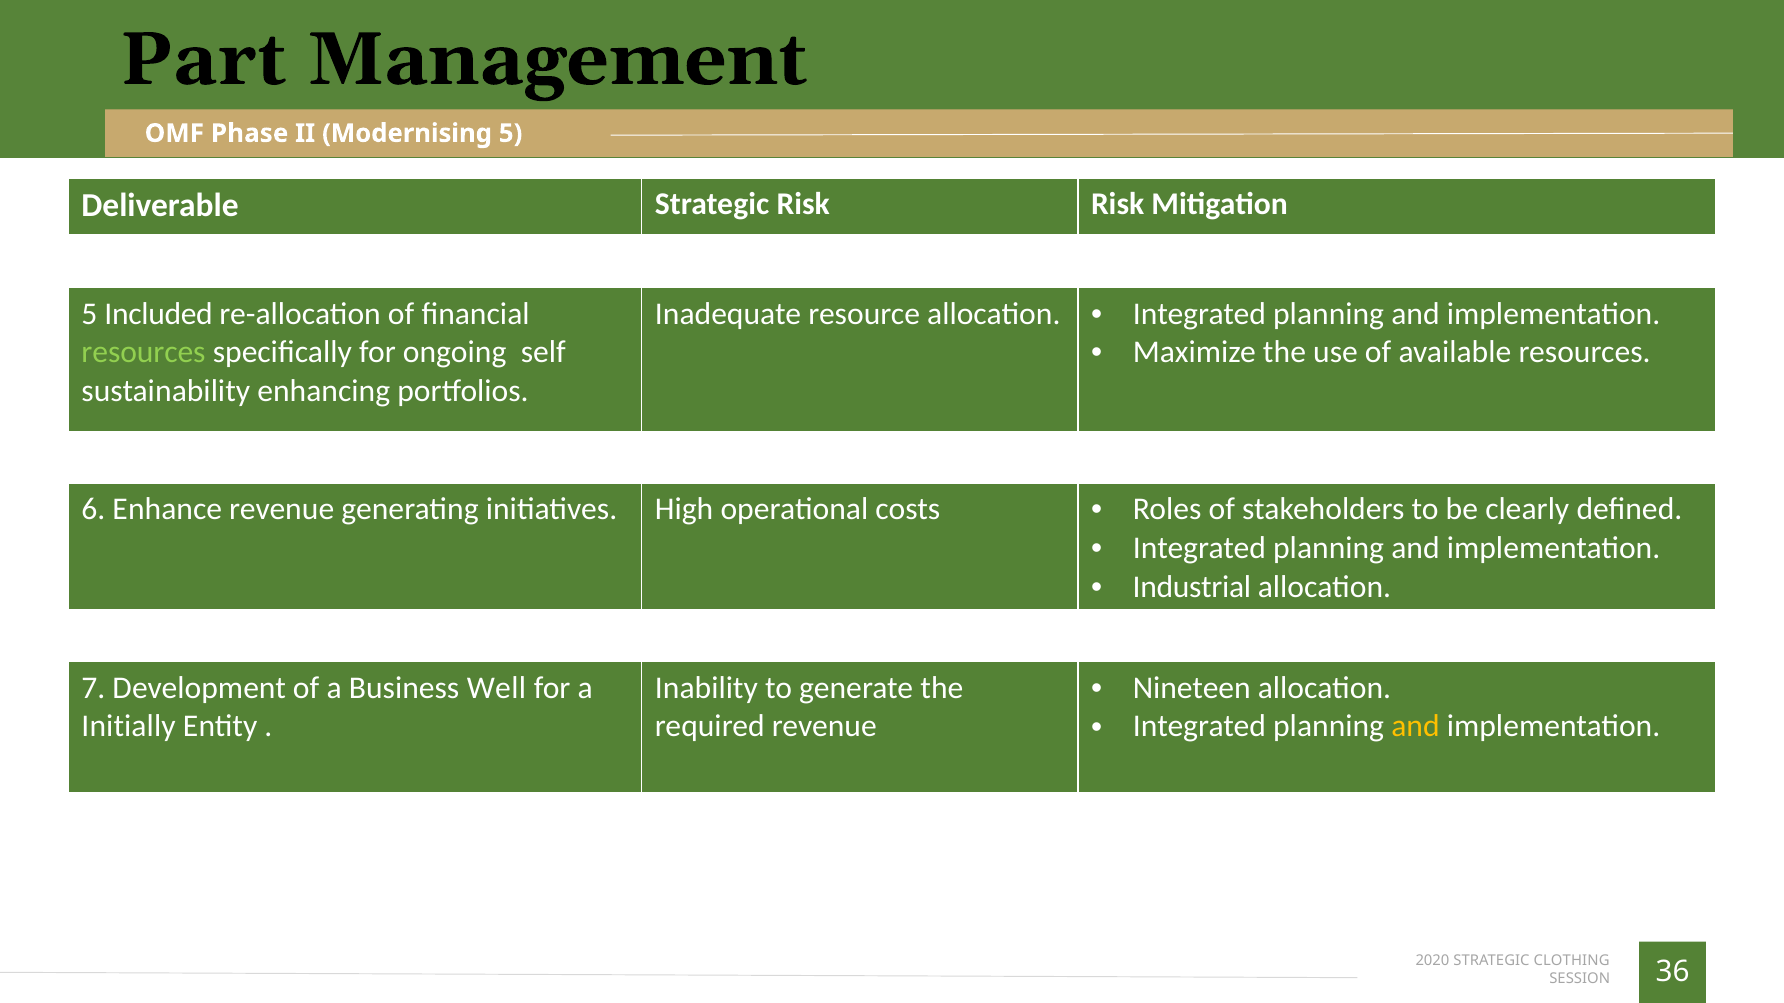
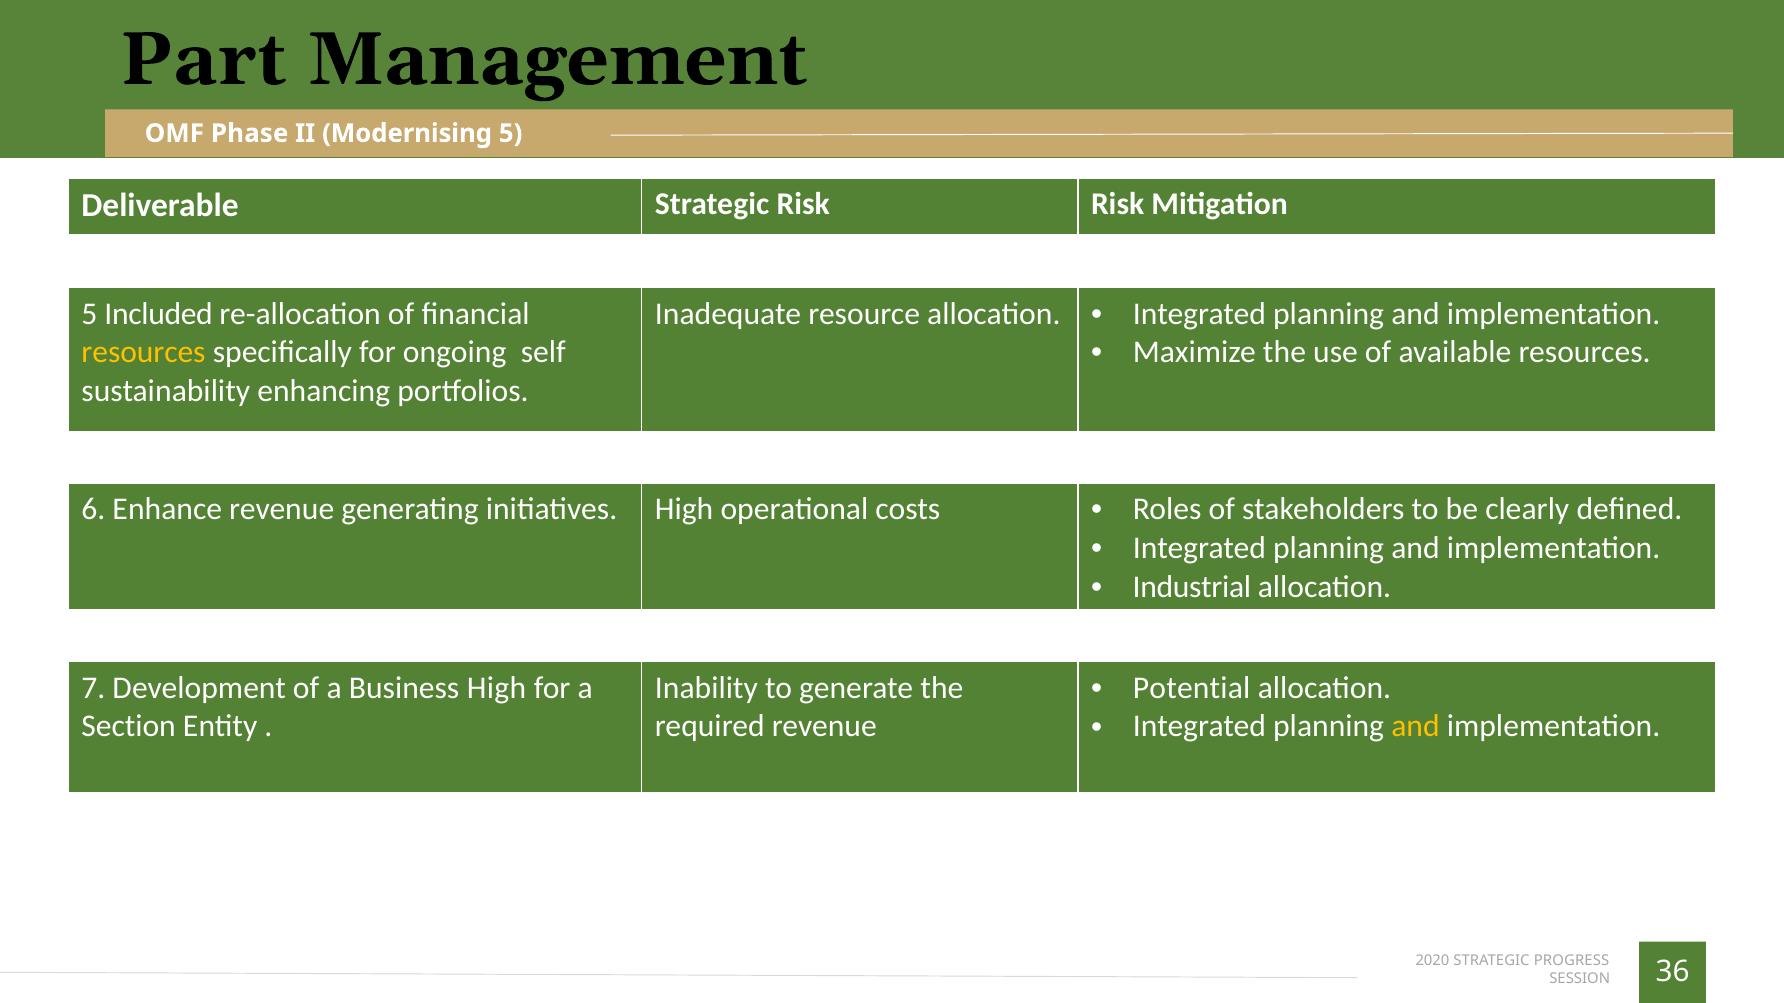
resources colour: light green -> yellow (144, 353)
Nineteen: Nineteen -> Potential (1192, 688)
Business Well: Well -> High (496, 688)
Initially: Initially -> Section (129, 727)
CLOTHING: CLOTHING -> PROGRESS (1572, 961)
